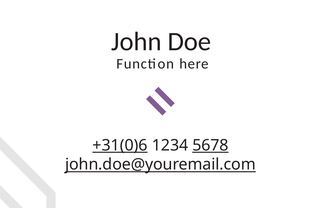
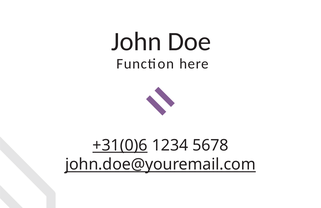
5678 underline: present -> none (210, 145)
